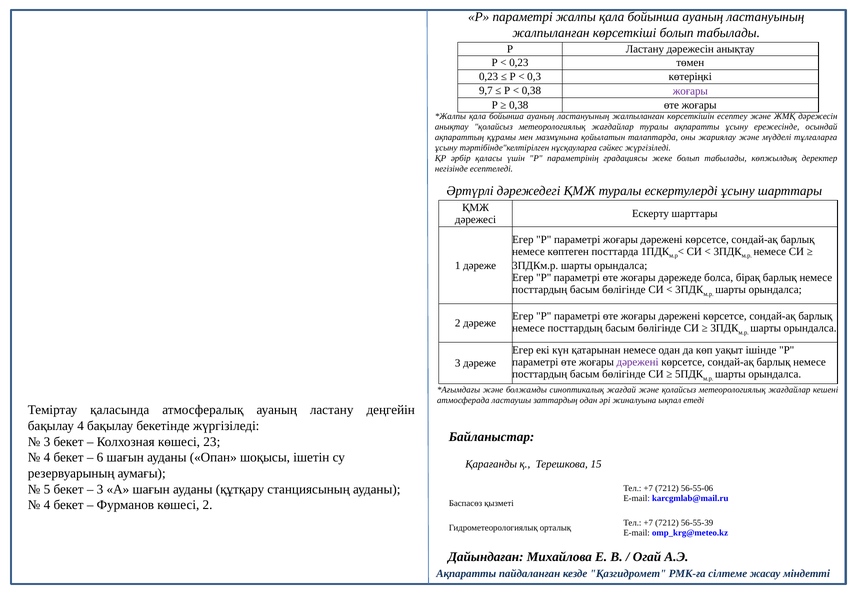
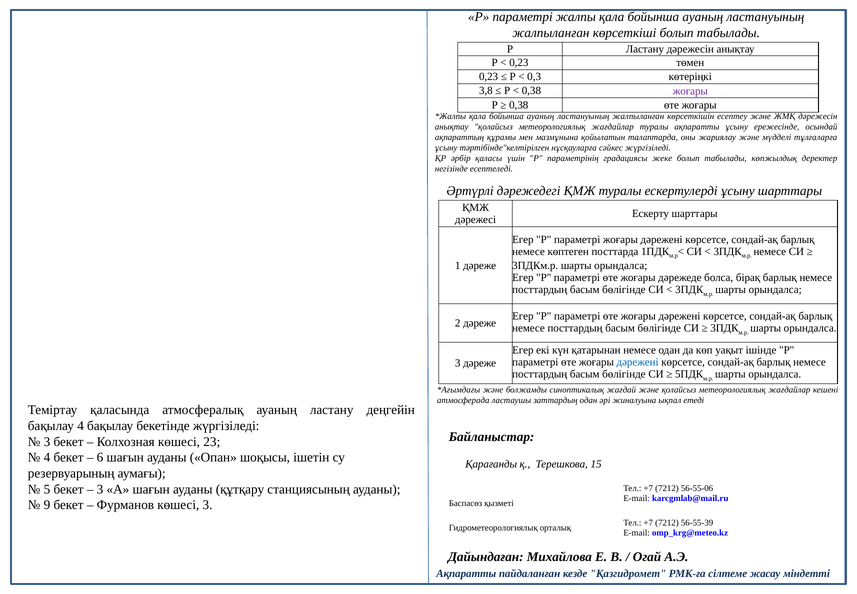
9,7: 9,7 -> 3,8 (486, 91)
дәрежені colour: purple -> blue (638, 362)
4: 4 -> 9 (47, 504)
көшесі 2: 2 -> 3 (208, 504)
